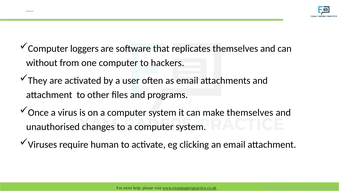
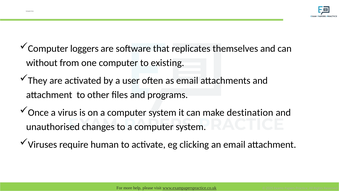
hackers: hackers -> existing (168, 63)
make themselves: themselves -> destination (250, 112)
